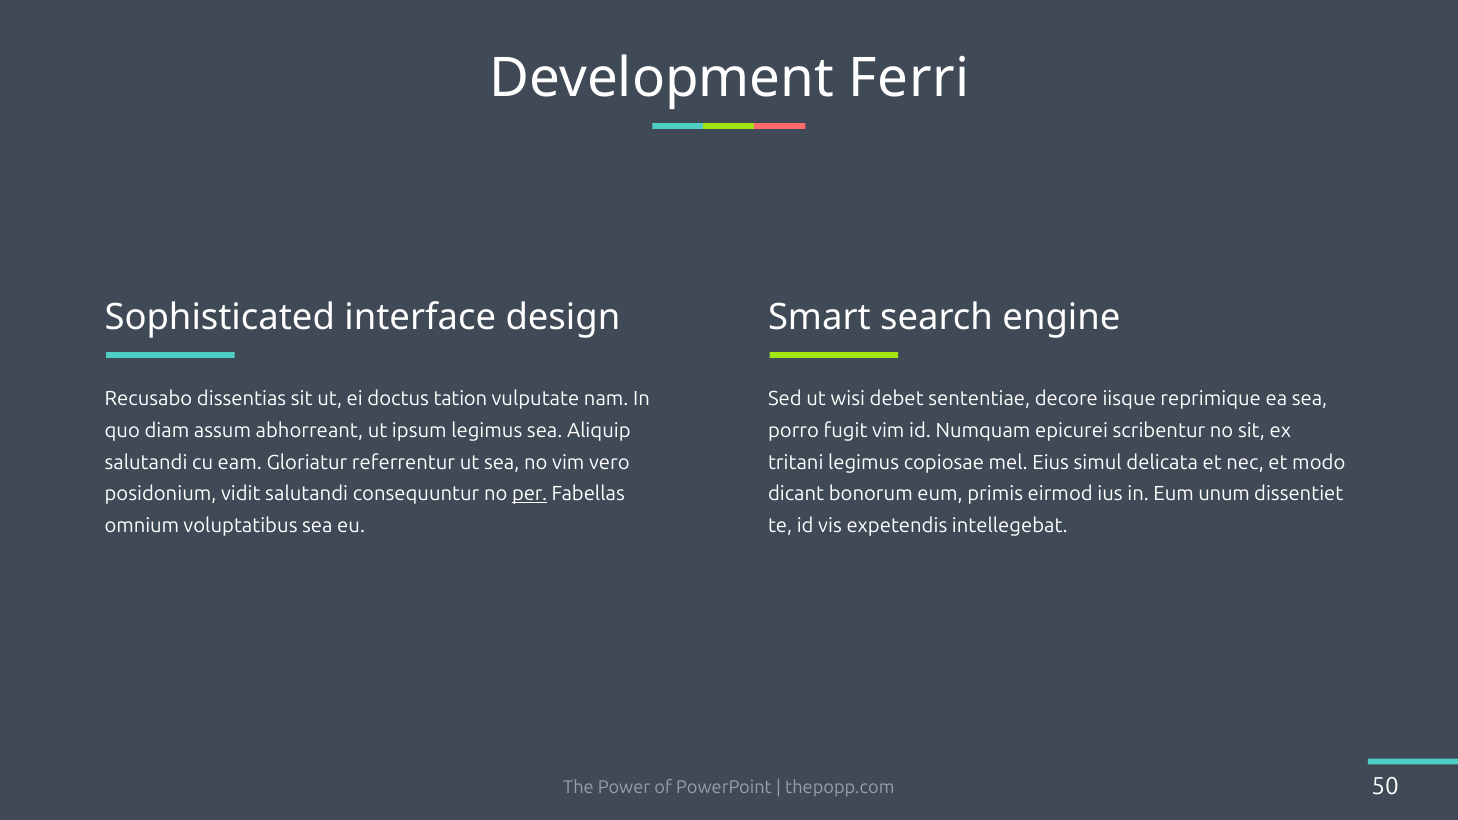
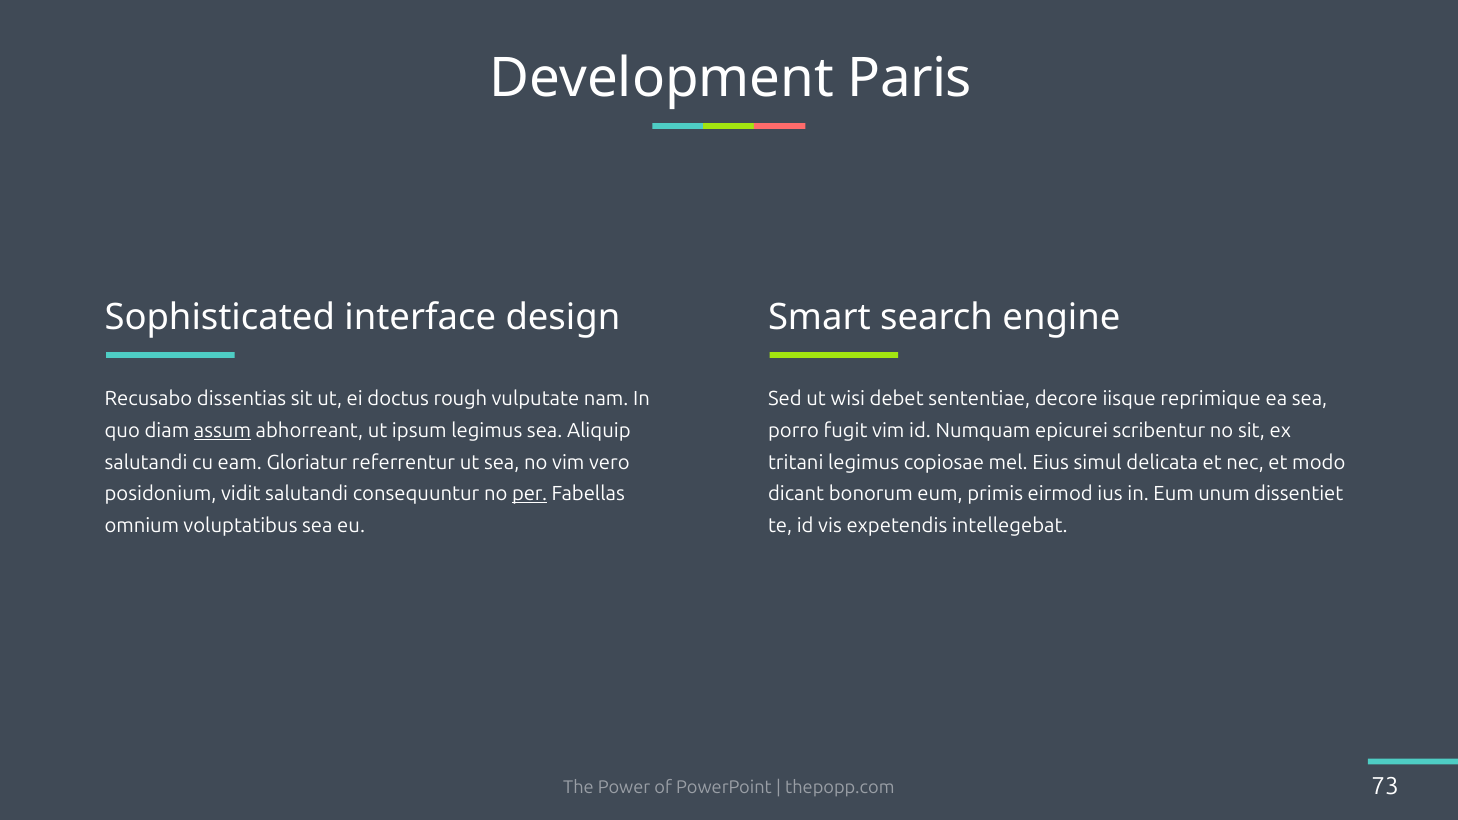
Ferri: Ferri -> Paris (910, 78)
tation: tation -> rough (460, 399)
assum underline: none -> present (222, 431)
50: 50 -> 73 (1385, 787)
